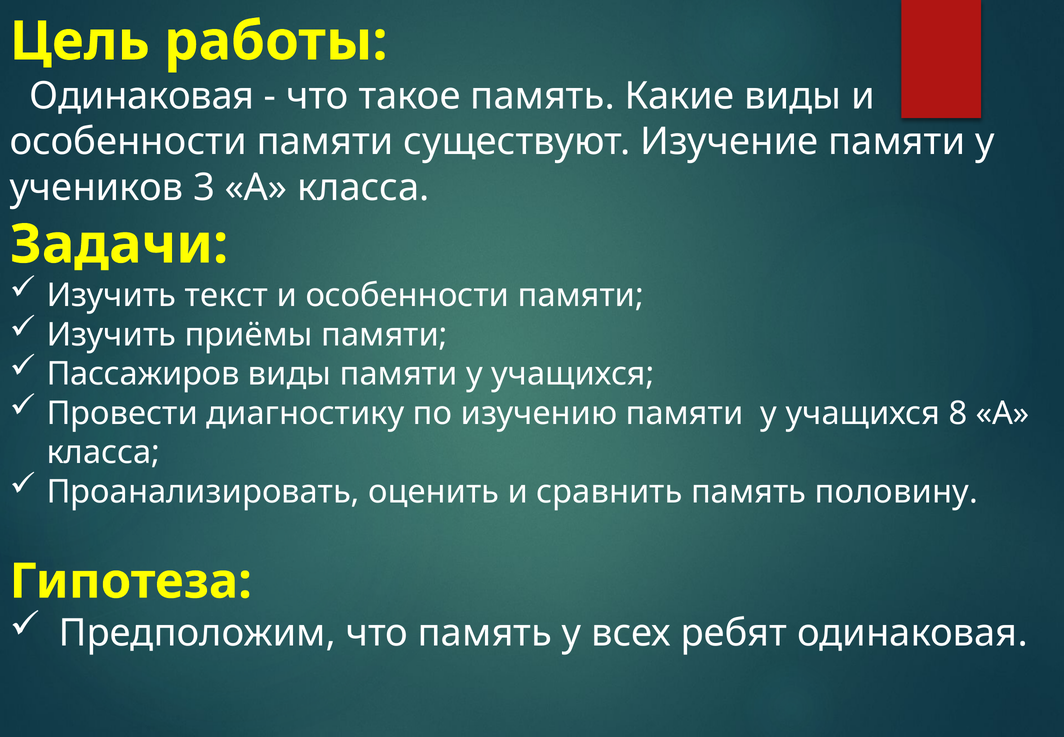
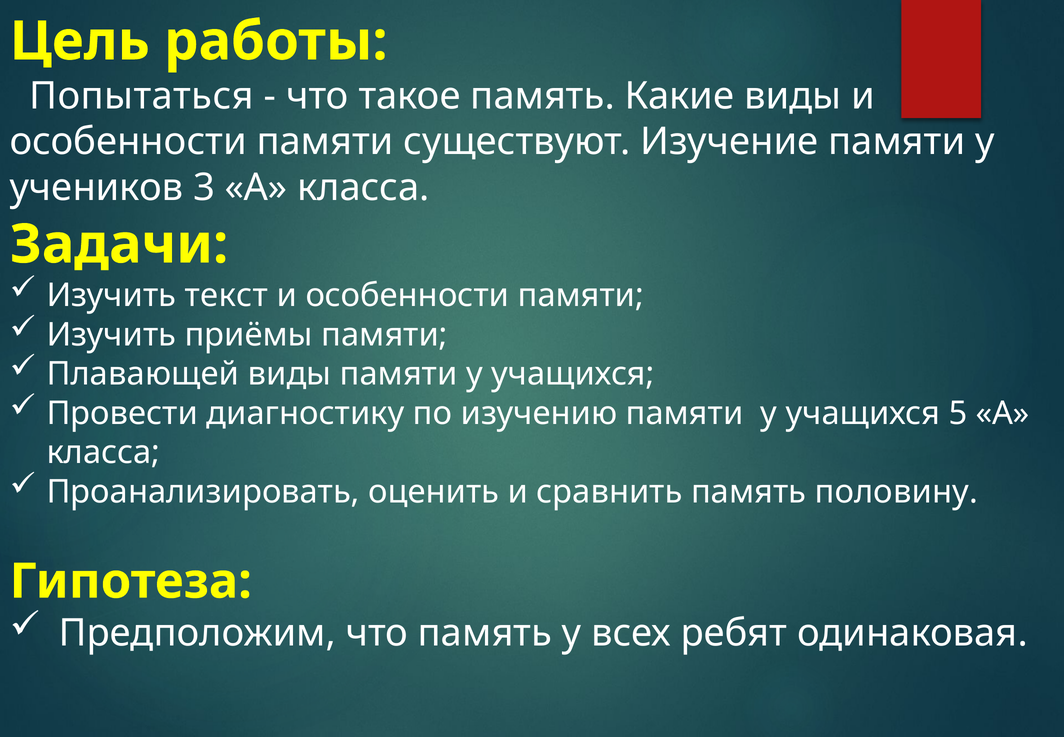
Одинаковая: Одинаковая -> Попытаться (142, 96)
Пассажиров: Пассажиров -> Плавающей (143, 374)
8: 8 -> 5 (958, 413)
